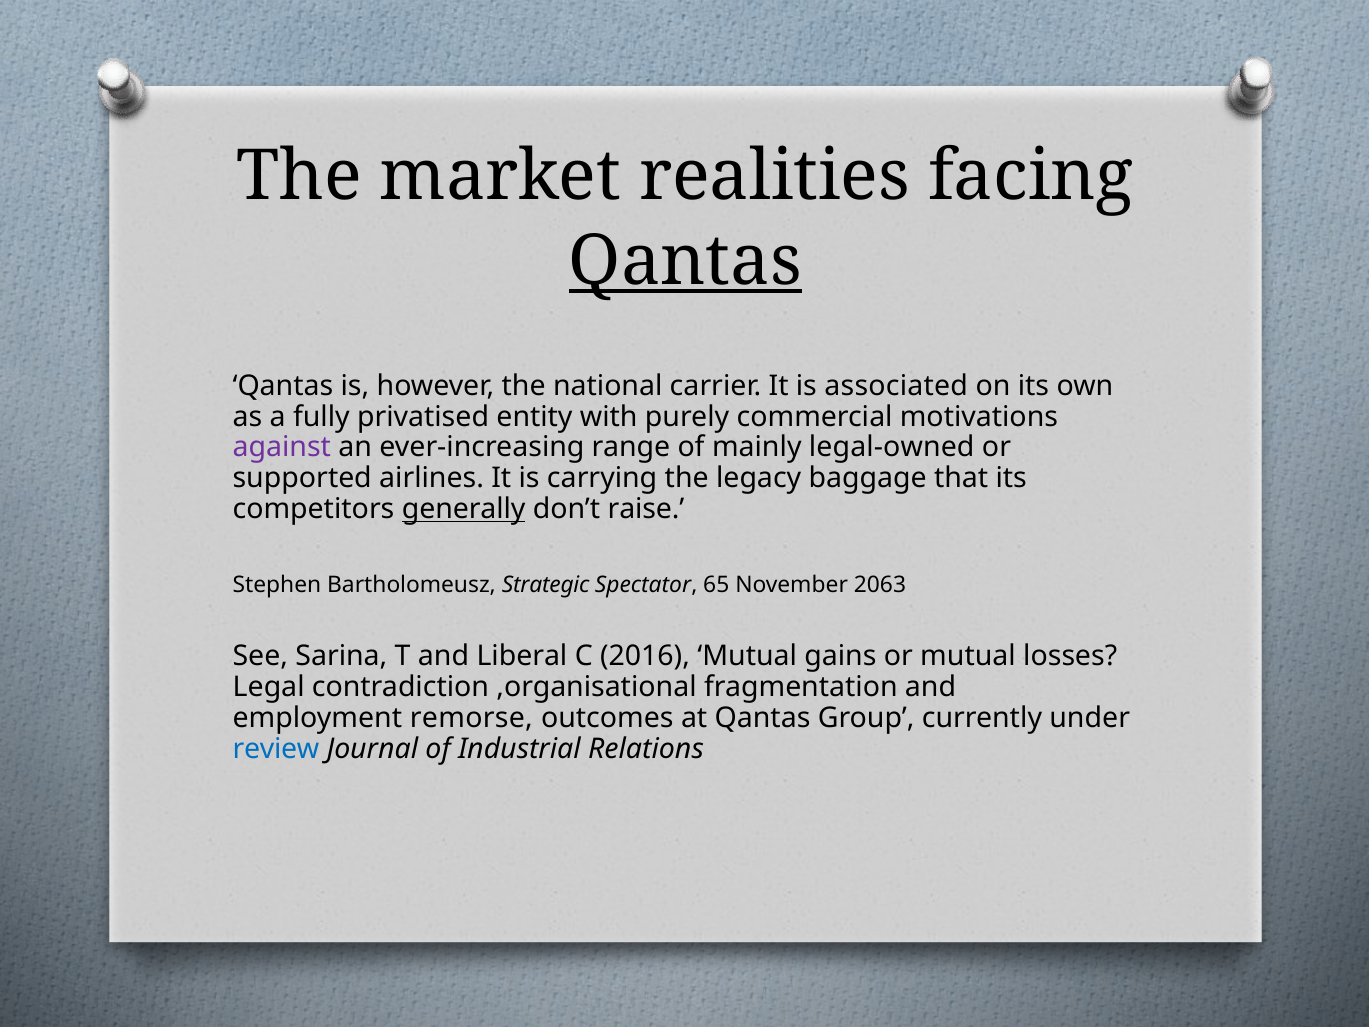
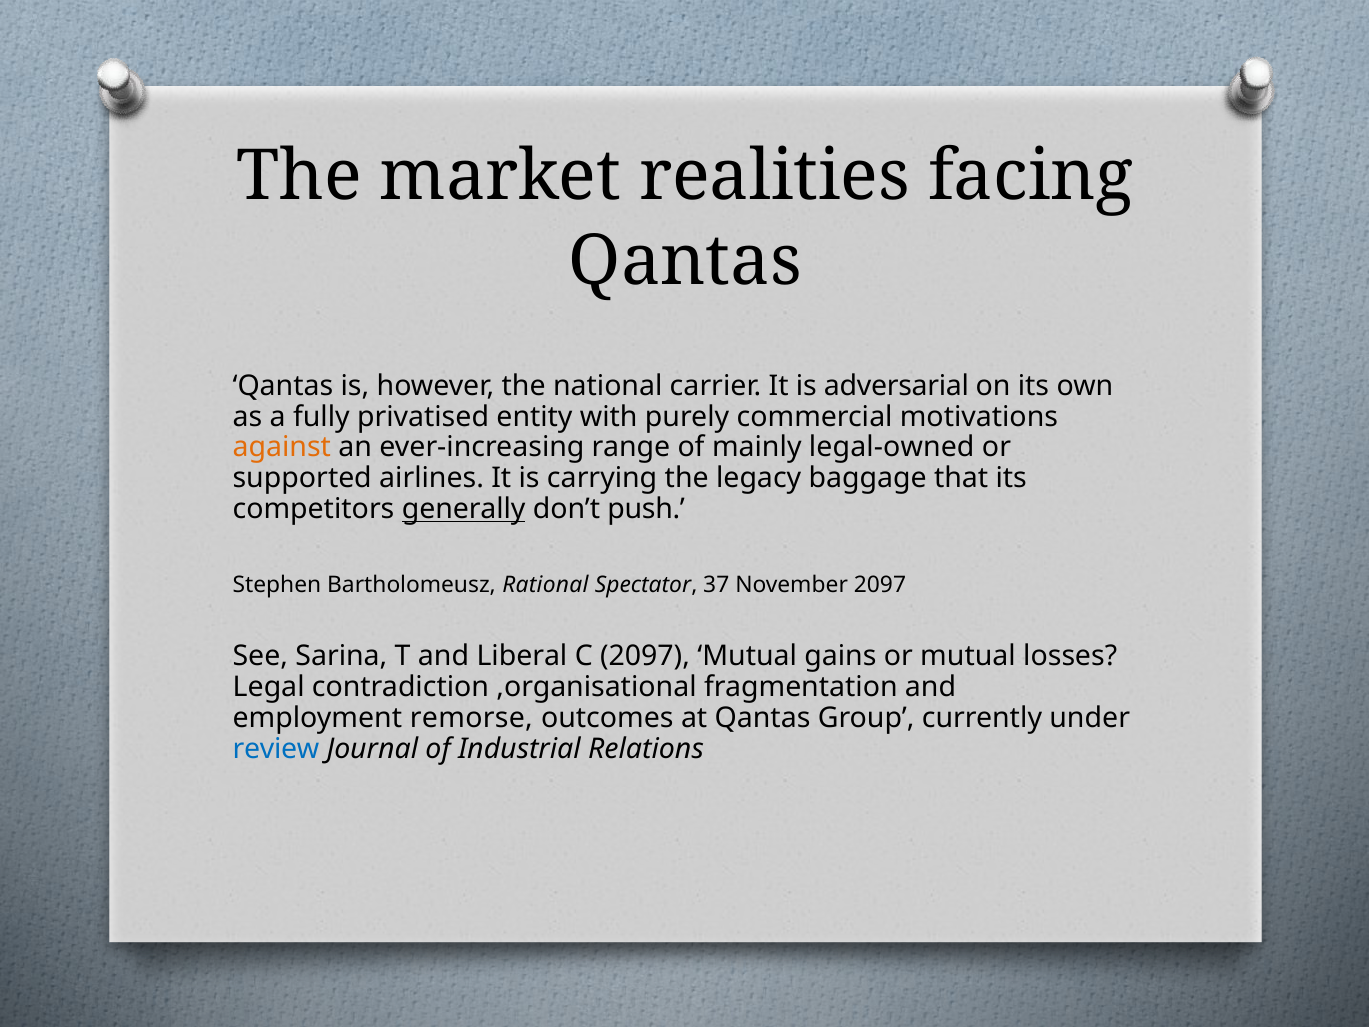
Qantas underline: present -> none (685, 261)
associated: associated -> adversarial (896, 386)
against colour: purple -> orange (282, 447)
raise: raise -> push (646, 509)
Strategic: Strategic -> Rational (545, 585)
65: 65 -> 37 (716, 585)
November 2063: 2063 -> 2097 (880, 585)
C 2016: 2016 -> 2097 (645, 656)
